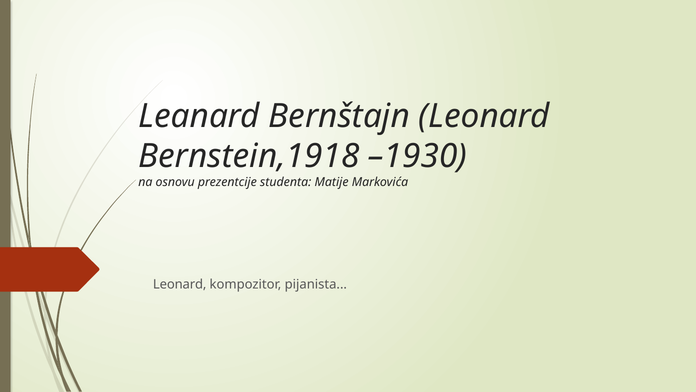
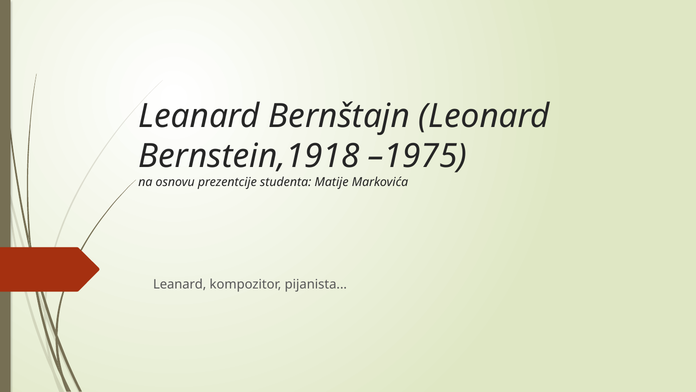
–1930: –1930 -> –1975 (418, 156)
Leonard: Leonard -> Leanard (180, 284)
